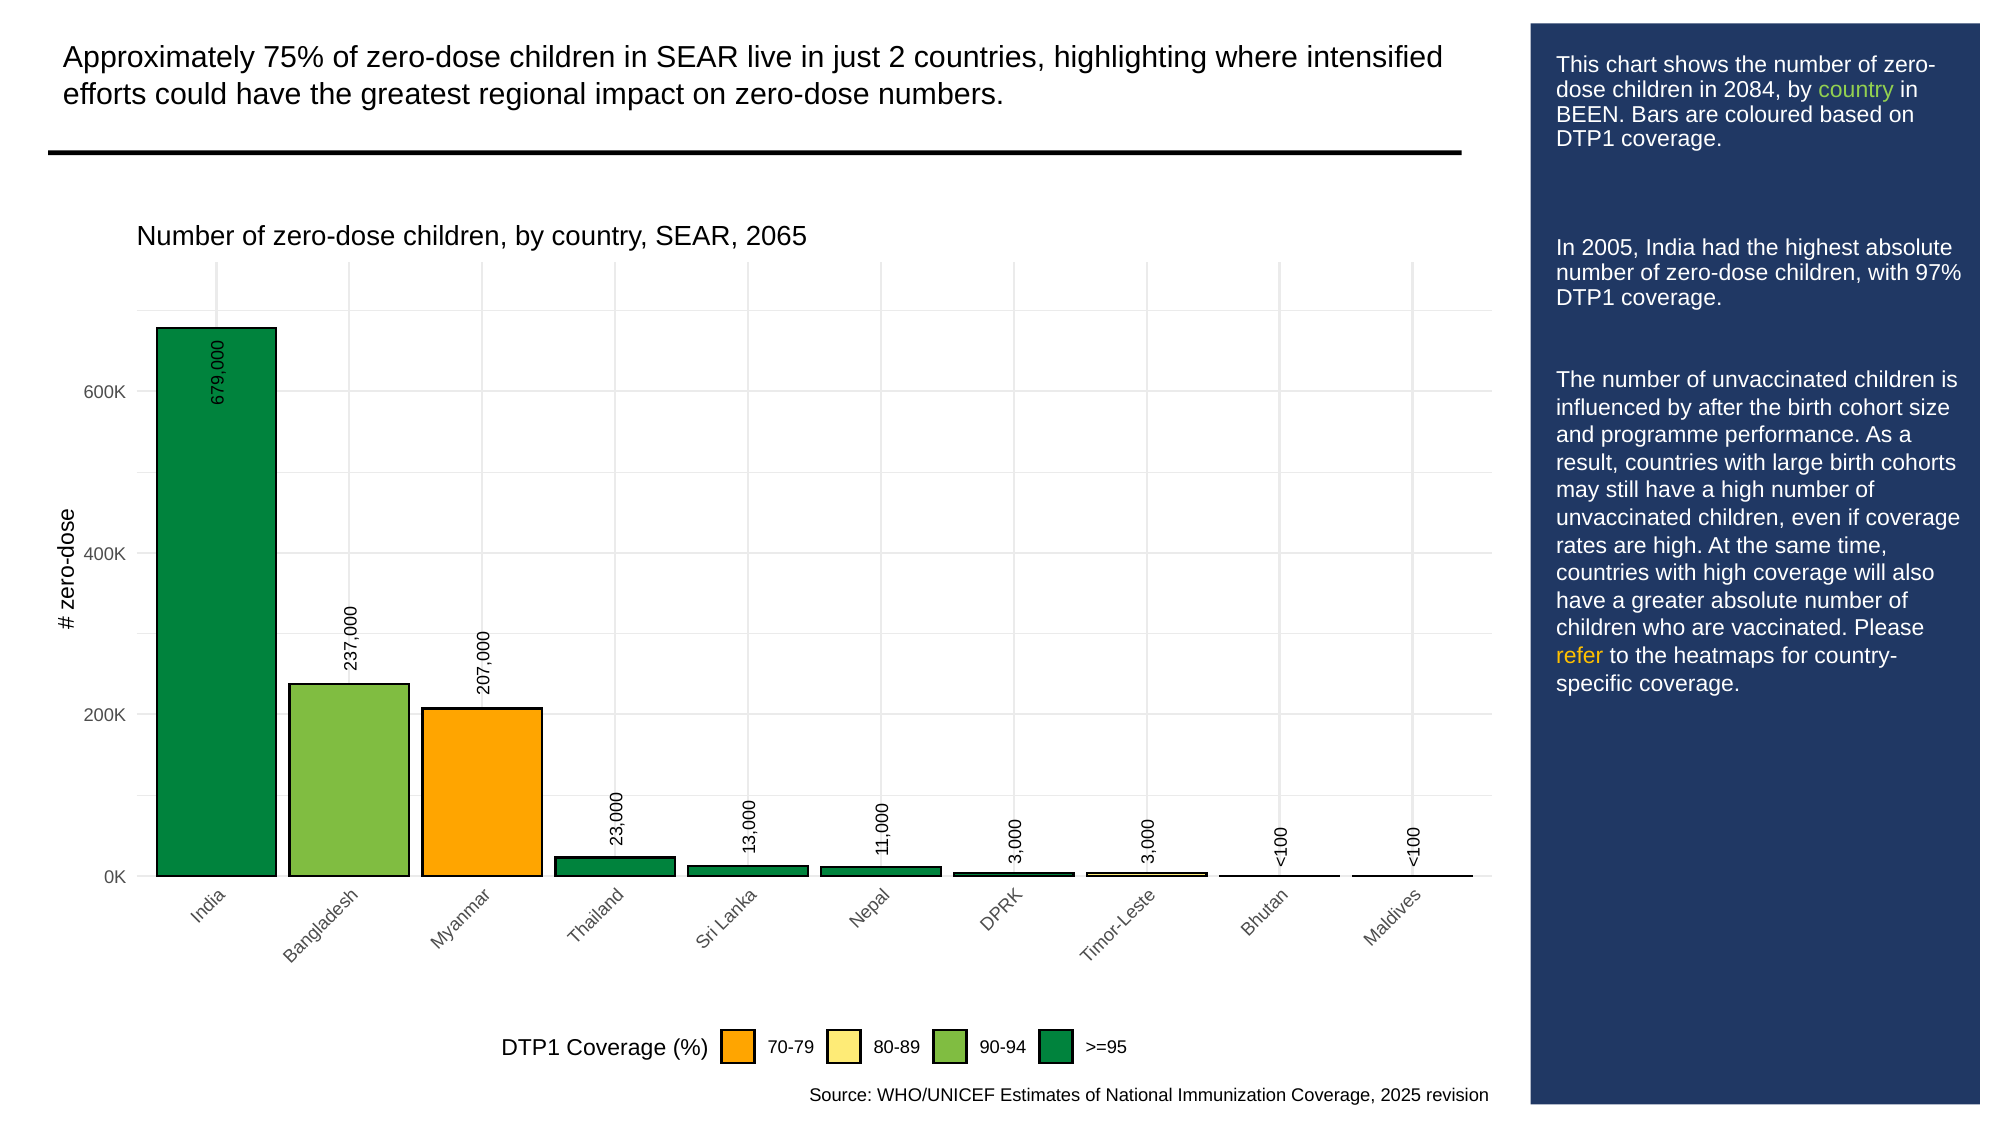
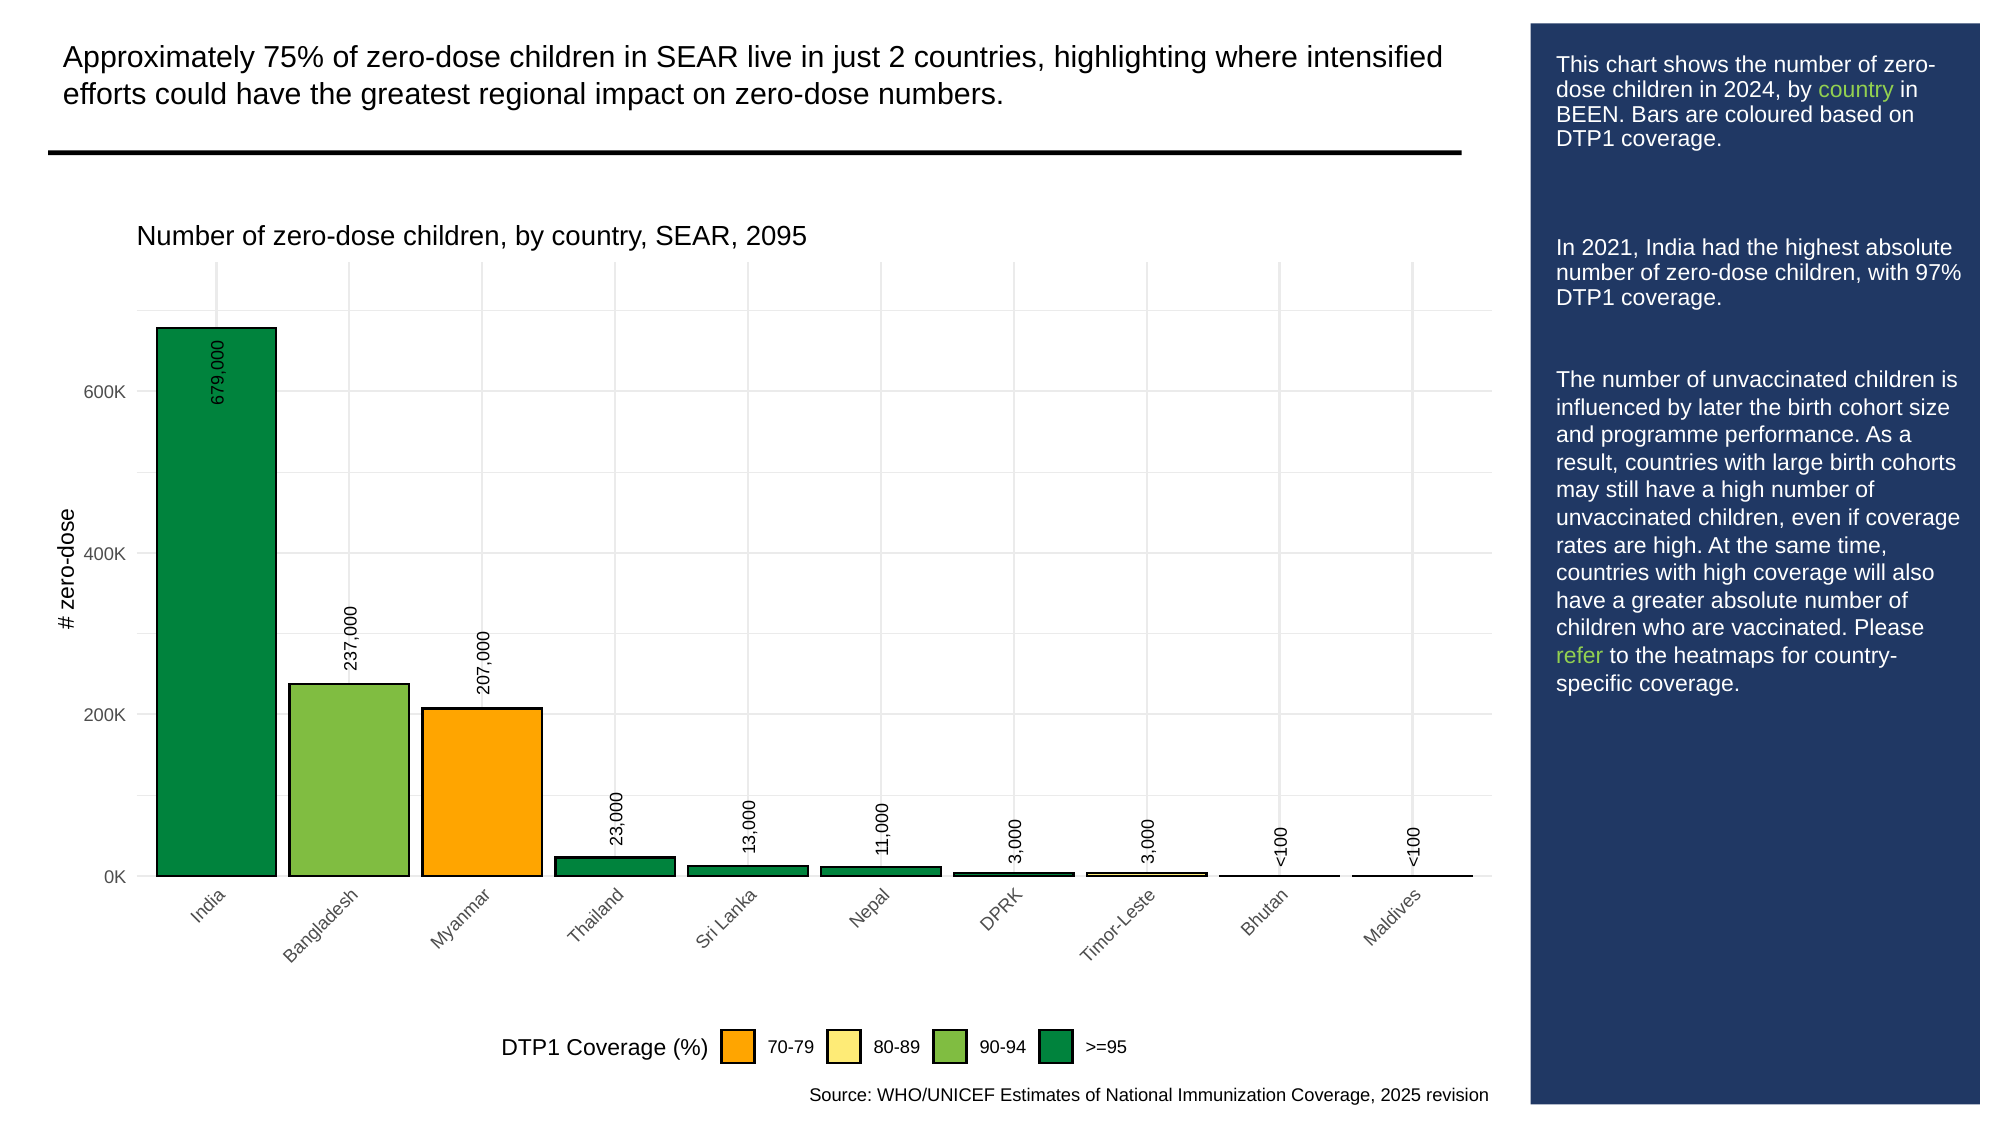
2084: 2084 -> 2024 (1752, 90)
2065: 2065 -> 2095 (776, 237)
2005: 2005 -> 2021 (1610, 248)
after: after -> later (1720, 408)
refer colour: yellow -> light green (1580, 656)
